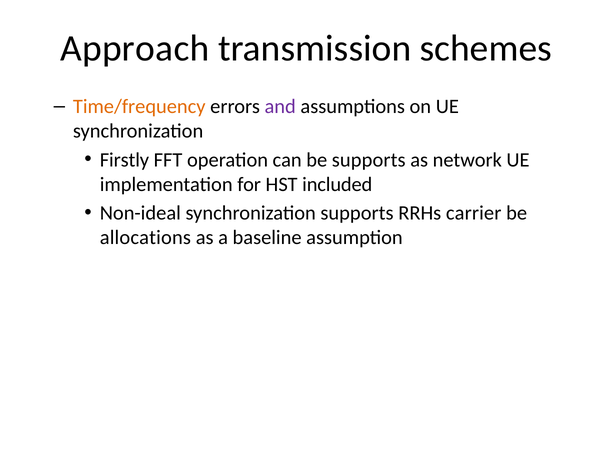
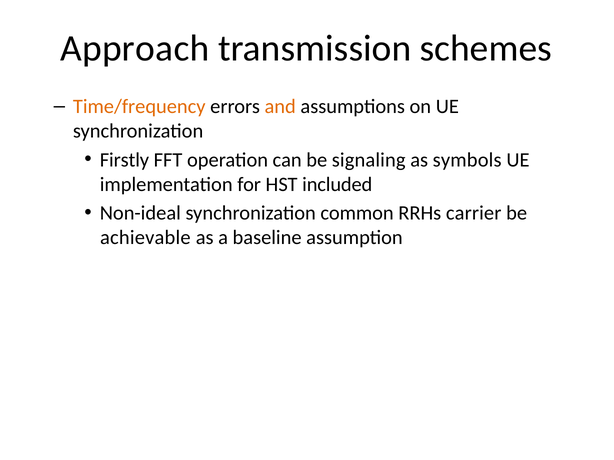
and colour: purple -> orange (280, 107)
be supports: supports -> signaling (369, 160)
network: network -> symbols (467, 160)
synchronization supports: supports -> common (357, 213)
allocations: allocations -> achievable (145, 238)
